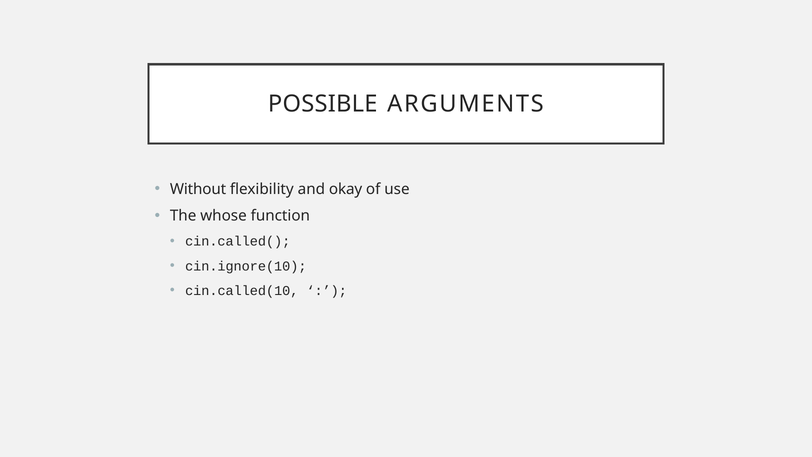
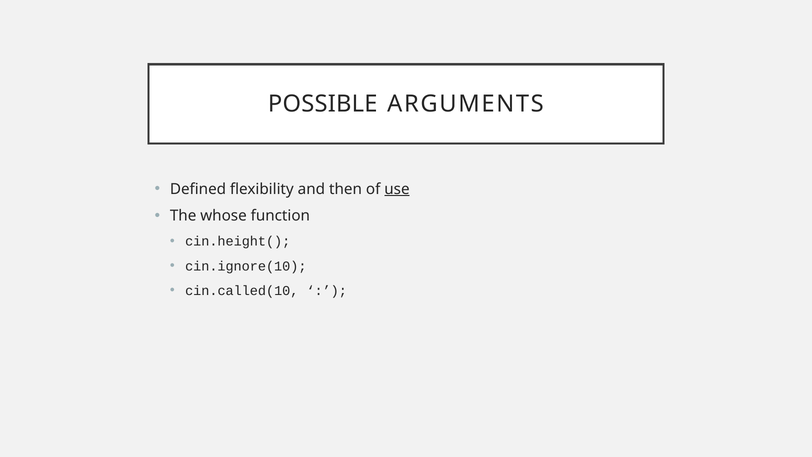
Without: Without -> Defined (198, 189)
okay: okay -> then (345, 189)
use underline: none -> present (397, 189)
cin.called(: cin.called( -> cin.height( (238, 241)
